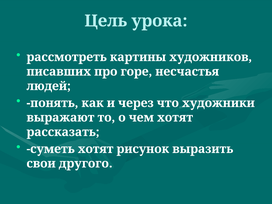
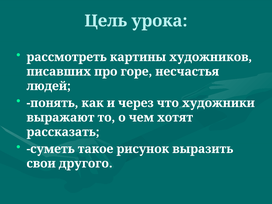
суметь хотят: хотят -> такое (96, 149)
